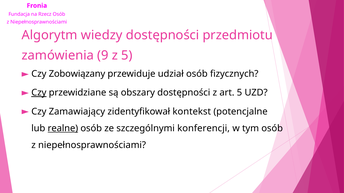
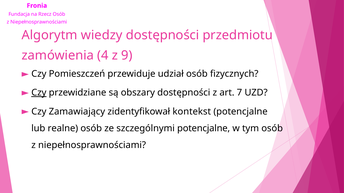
9: 9 -> 4 (103, 55)
z 5: 5 -> 9 (127, 55)
Zobowiązany: Zobowiązany -> Pomieszczeń (77, 74)
art 5: 5 -> 7 (239, 93)
realne underline: present -> none (63, 129)
szczególnymi konferencji: konferencji -> potencjalne (204, 129)
